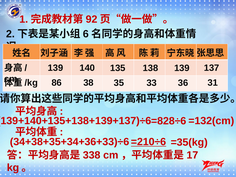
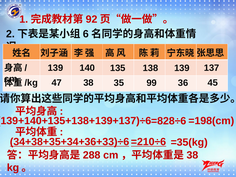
86: 86 -> 47 (57, 83)
33: 33 -> 99 (152, 83)
31: 31 -> 45 (213, 83)
=132(cm: =132(cm -> =198(cm (211, 121)
34+38+35+34+36+33)÷6 underline: none -> present (70, 142)
338: 338 -> 288 (92, 155)
17: 17 -> 38 (192, 155)
